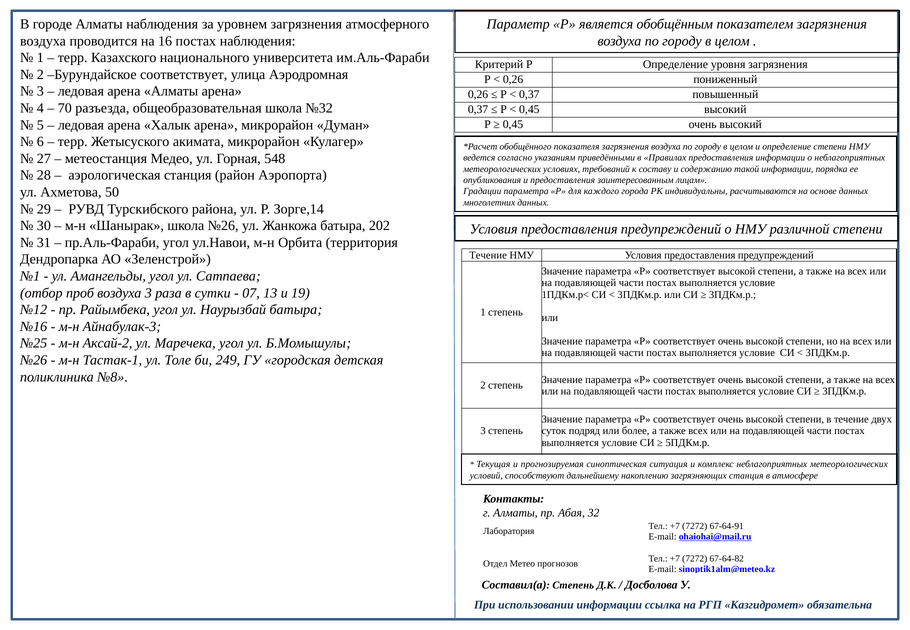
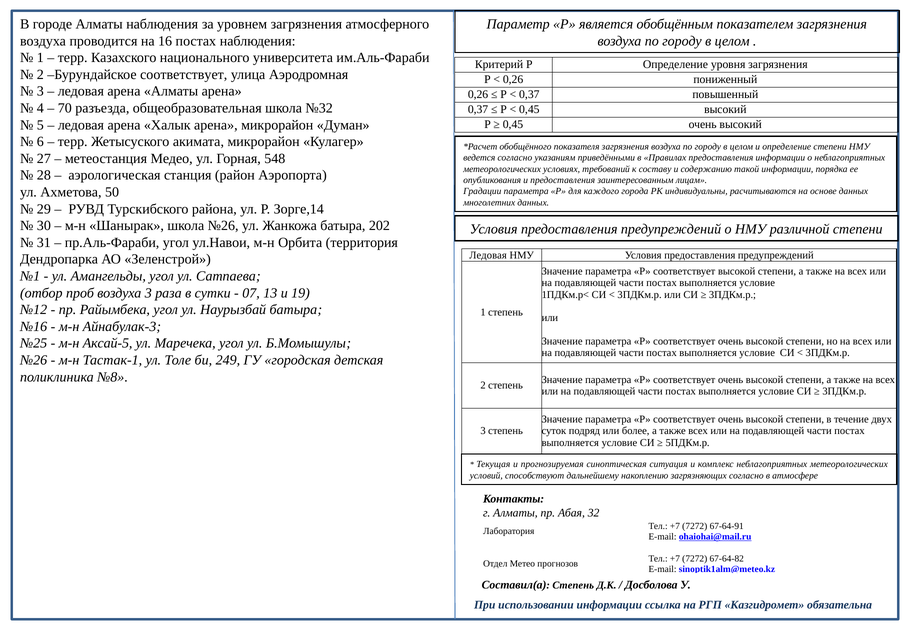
Течение: Течение -> Ледовая (488, 255)
Аксай-2: Аксай-2 -> Аксай-5 (108, 343)
загрязняющих станция: станция -> согласно (746, 475)
